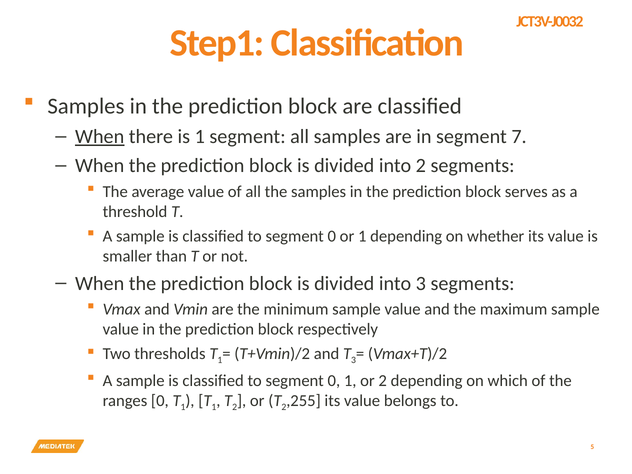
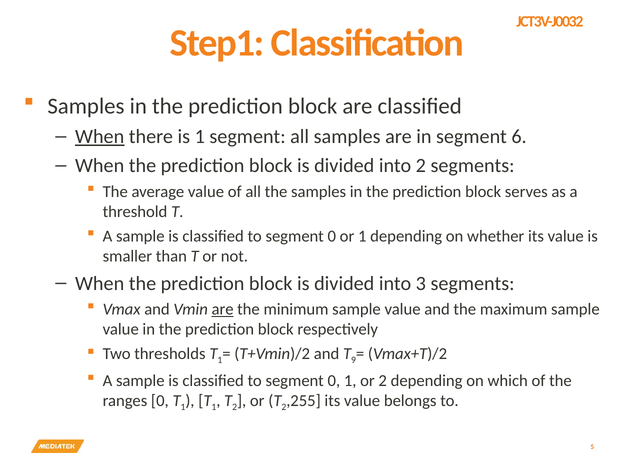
7: 7 -> 6 (519, 137)
are underline: none -> present (223, 309)
T 3: 3 -> 9 (354, 360)
